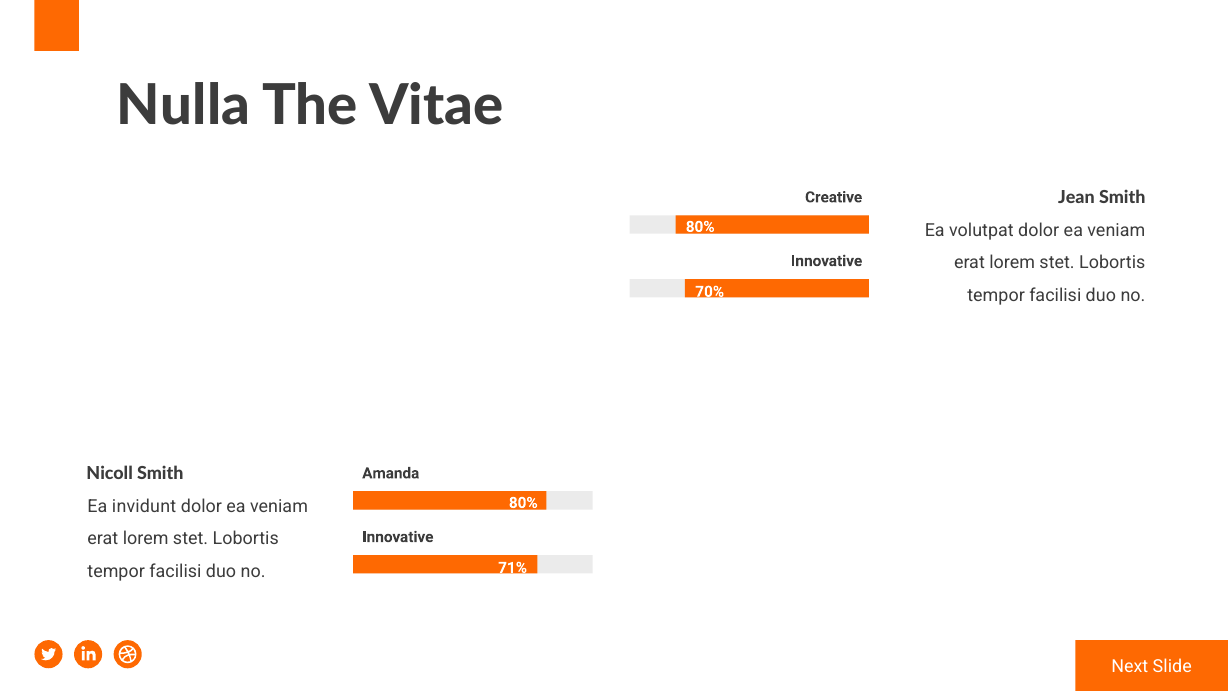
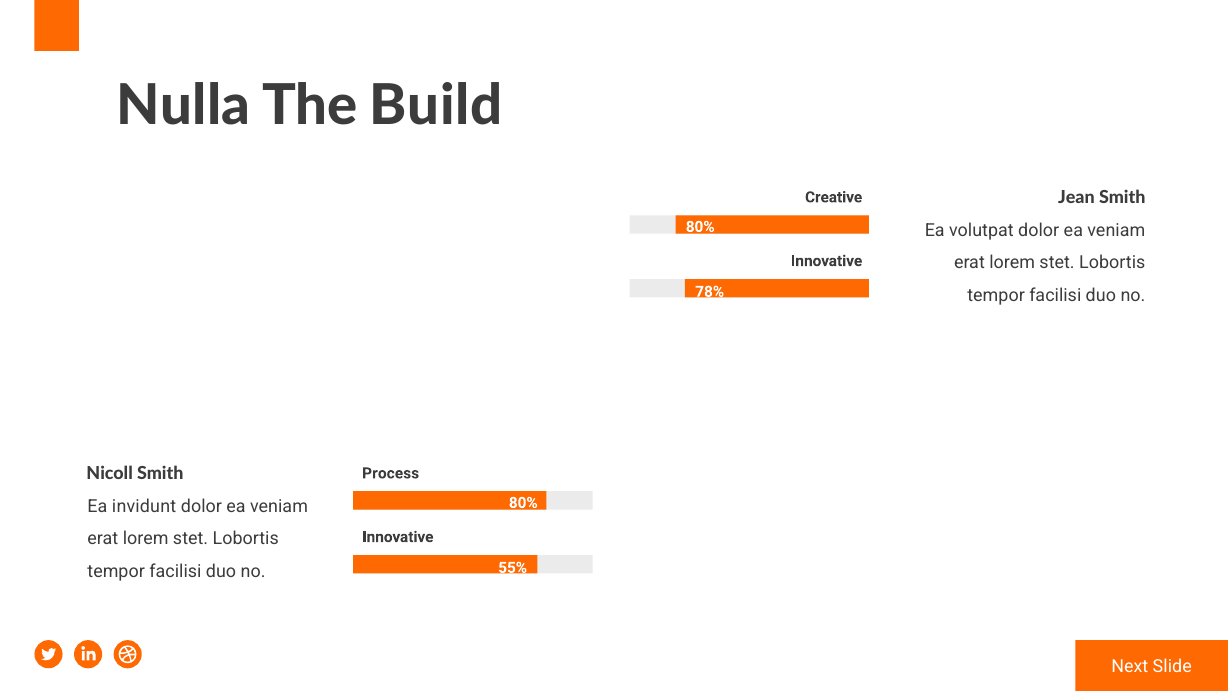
Vitae: Vitae -> Build (436, 105)
70%: 70% -> 78% (710, 292)
Amanda: Amanda -> Process (391, 473)
71%: 71% -> 55% (513, 568)
